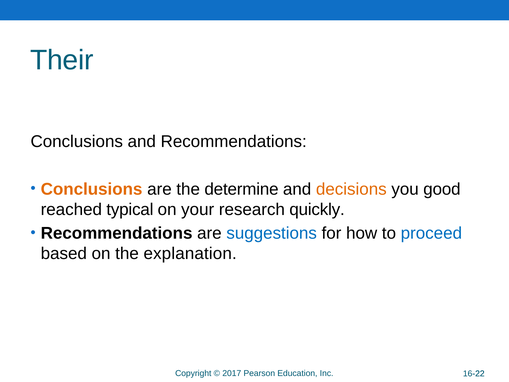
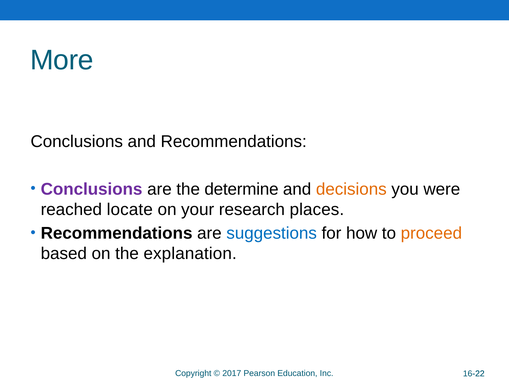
Their: Their -> More (62, 60)
Conclusions colour: orange -> purple (92, 189)
good: good -> were (442, 189)
typical: typical -> locate (130, 209)
quickly: quickly -> places (317, 209)
proceed colour: blue -> orange (431, 233)
